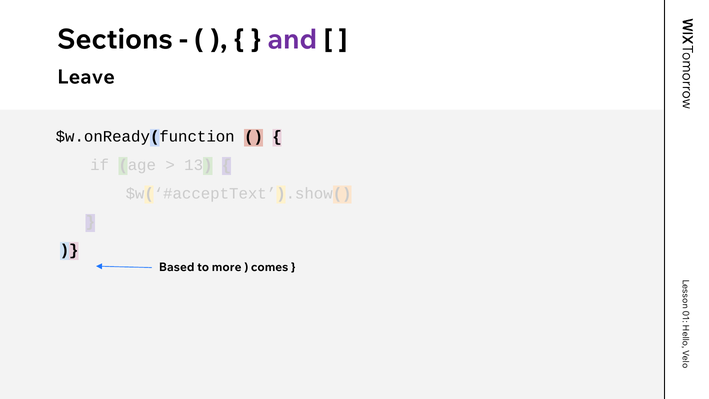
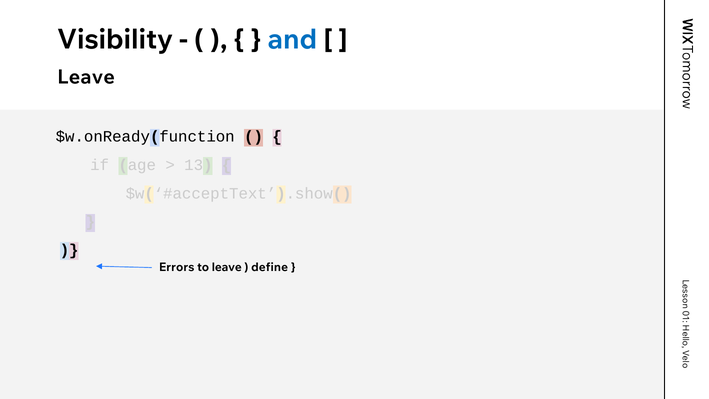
Sections: Sections -> Visibility (115, 40)
and colour: purple -> blue (293, 40)
Based: Based -> Errors (177, 267)
to more: more -> leave (227, 267)
comes: comes -> define (270, 267)
